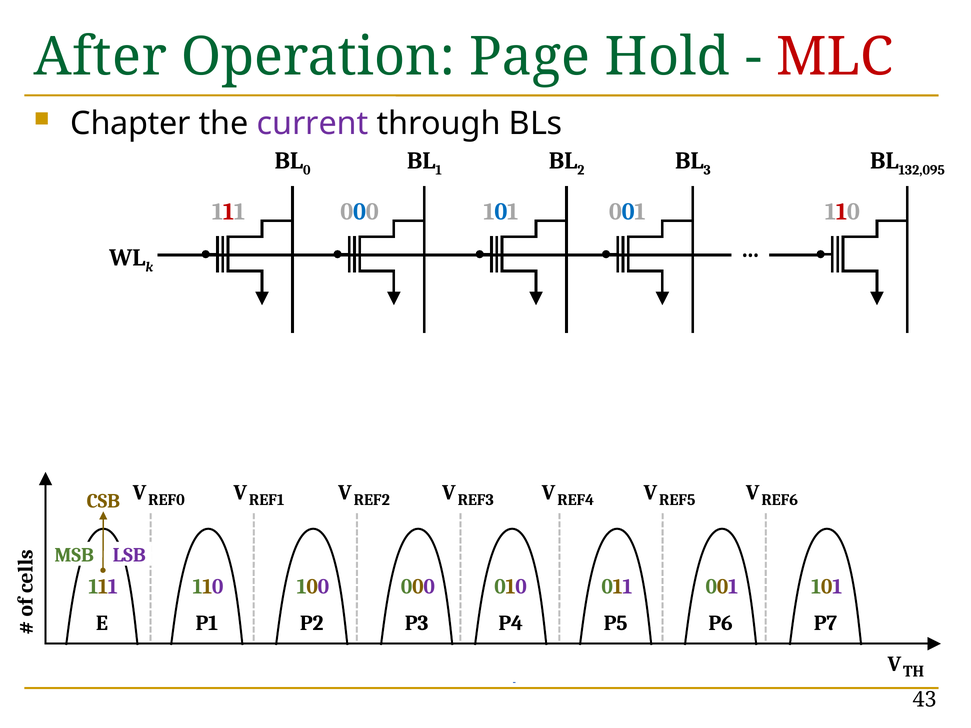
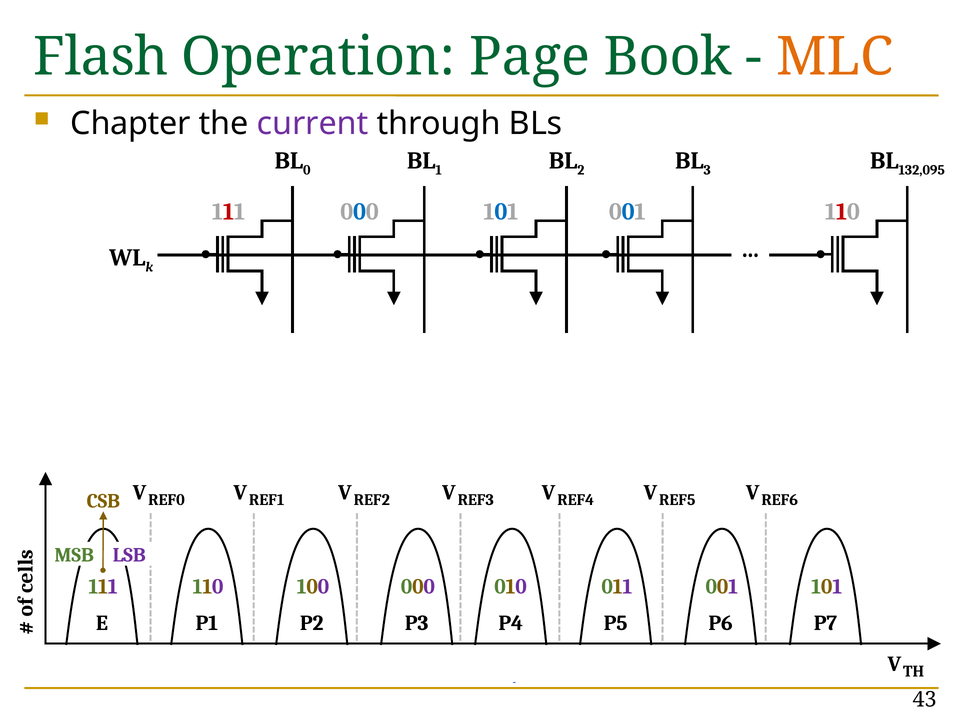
After: After -> Flash (101, 57)
Hold: Hold -> Book (668, 57)
MLC colour: red -> orange (835, 57)
